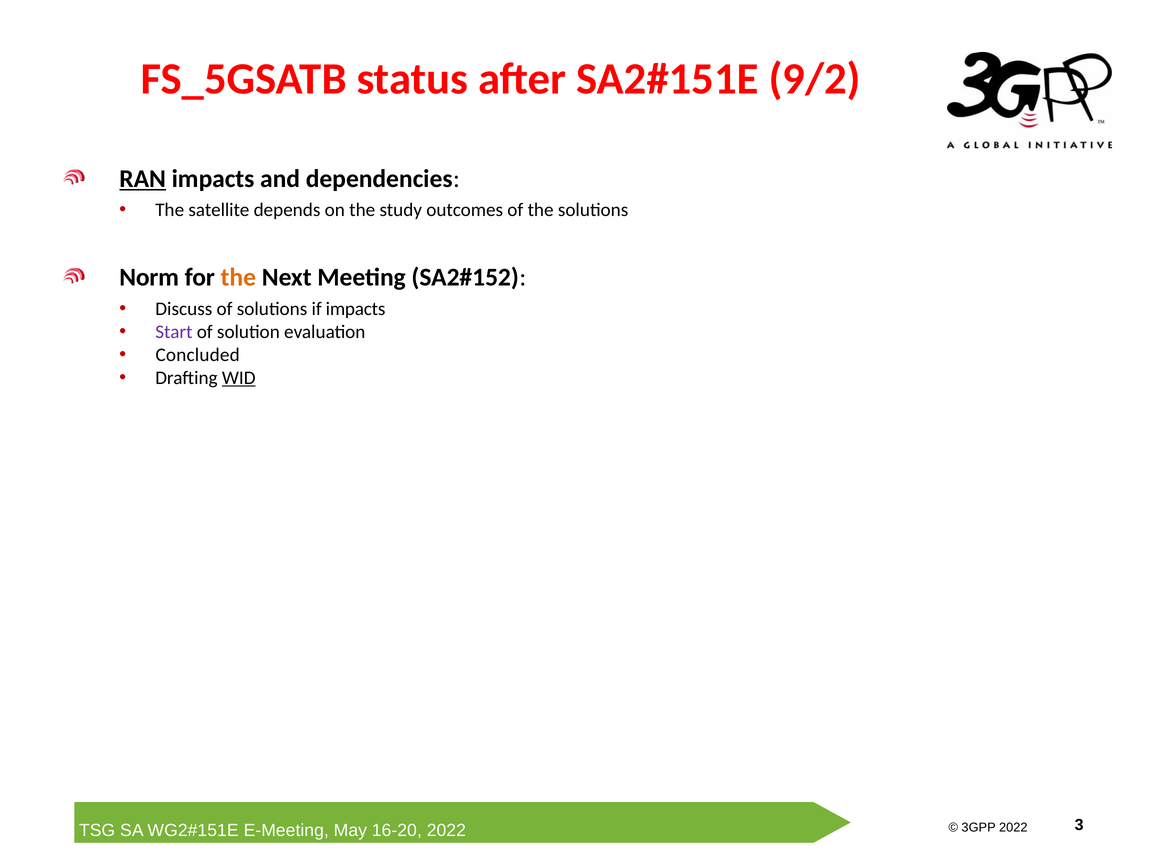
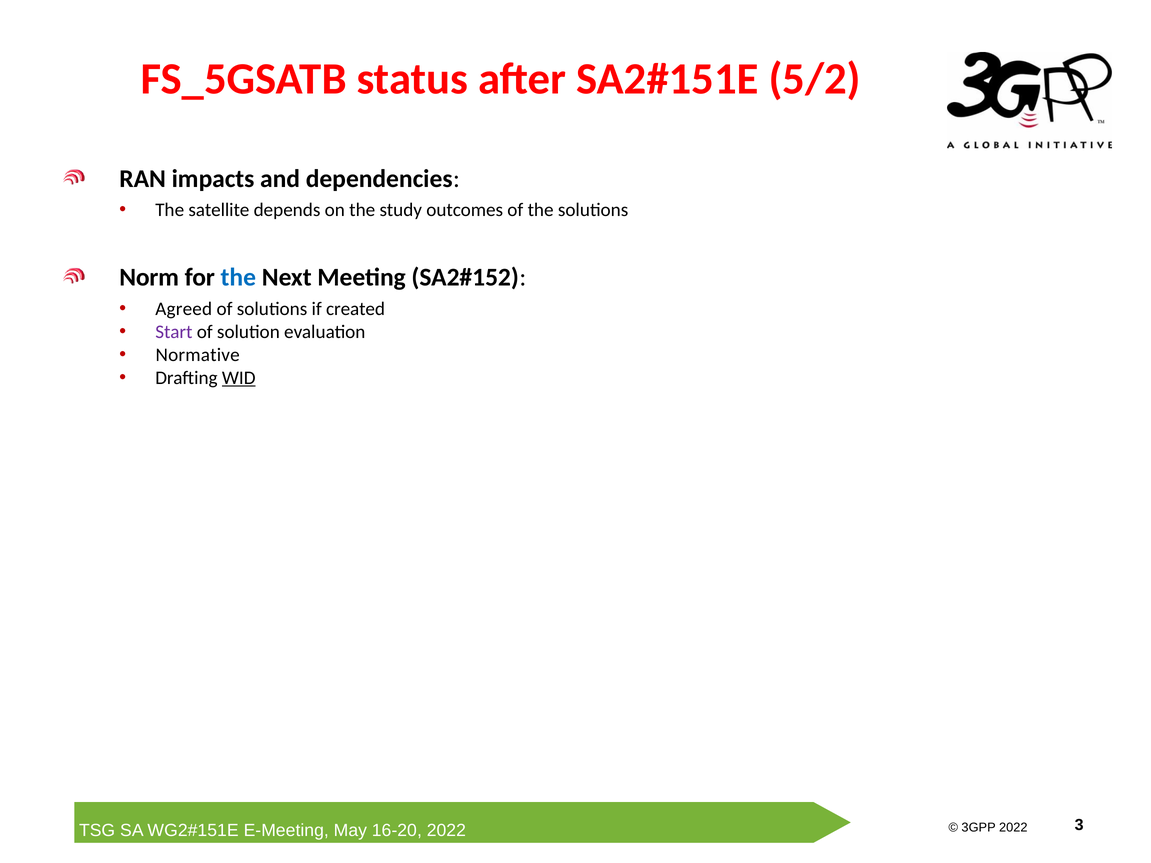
9/2: 9/2 -> 5/2 (815, 79)
RAN underline: present -> none (143, 179)
the colour: orange -> blue (238, 278)
Discuss: Discuss -> Agreed (184, 309)
if impacts: impacts -> created (356, 309)
Concluded: Concluded -> Normative (198, 355)
